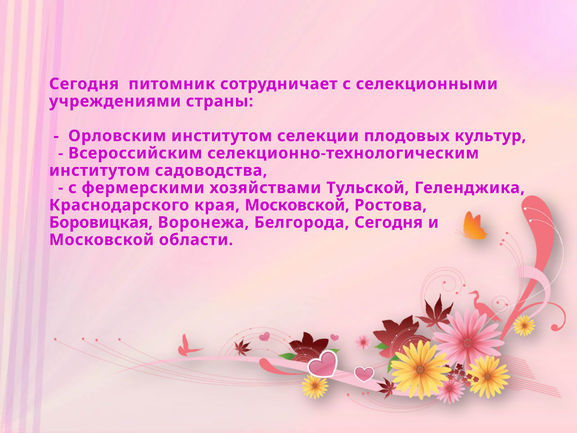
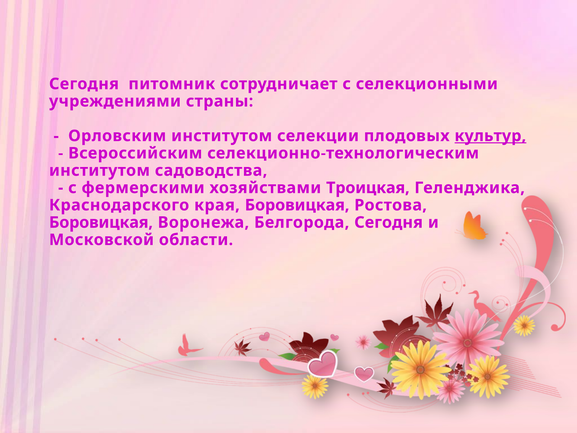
культур underline: none -> present (490, 136)
Тульской: Тульской -> Троицкая (368, 188)
края Московской: Московской -> Боровицкая (297, 205)
